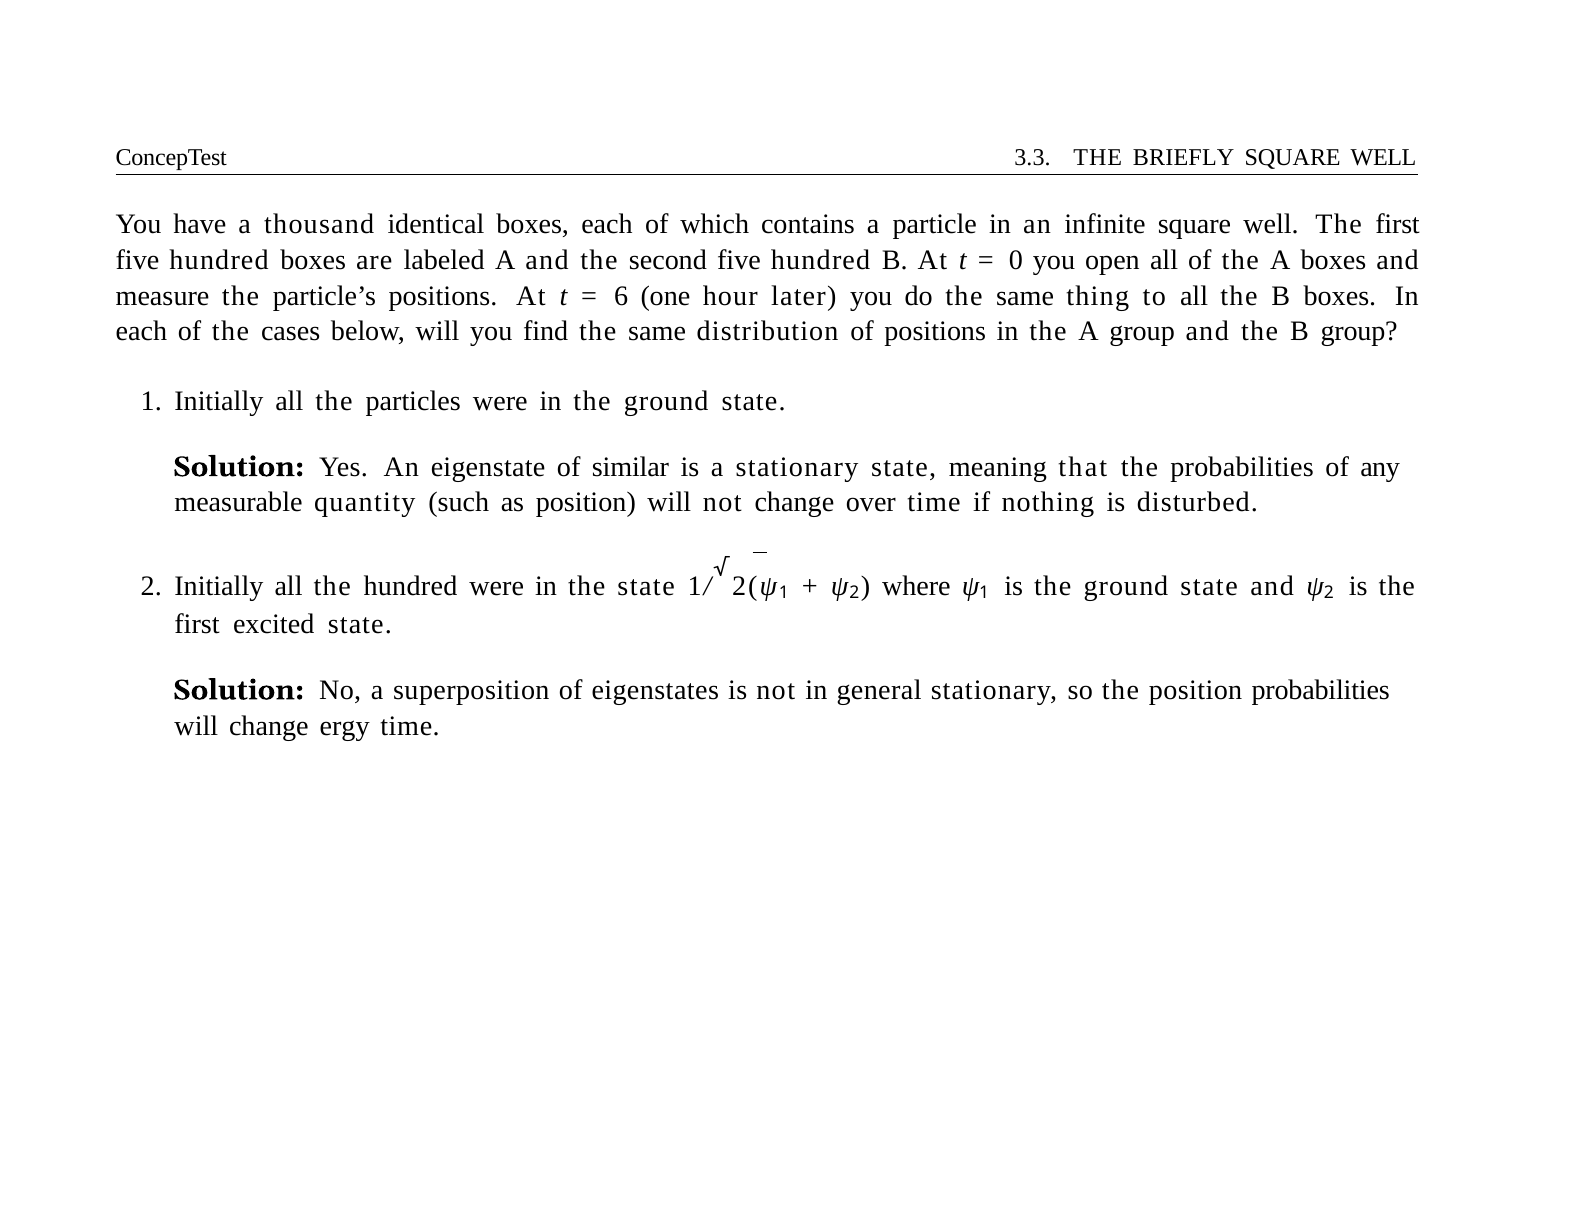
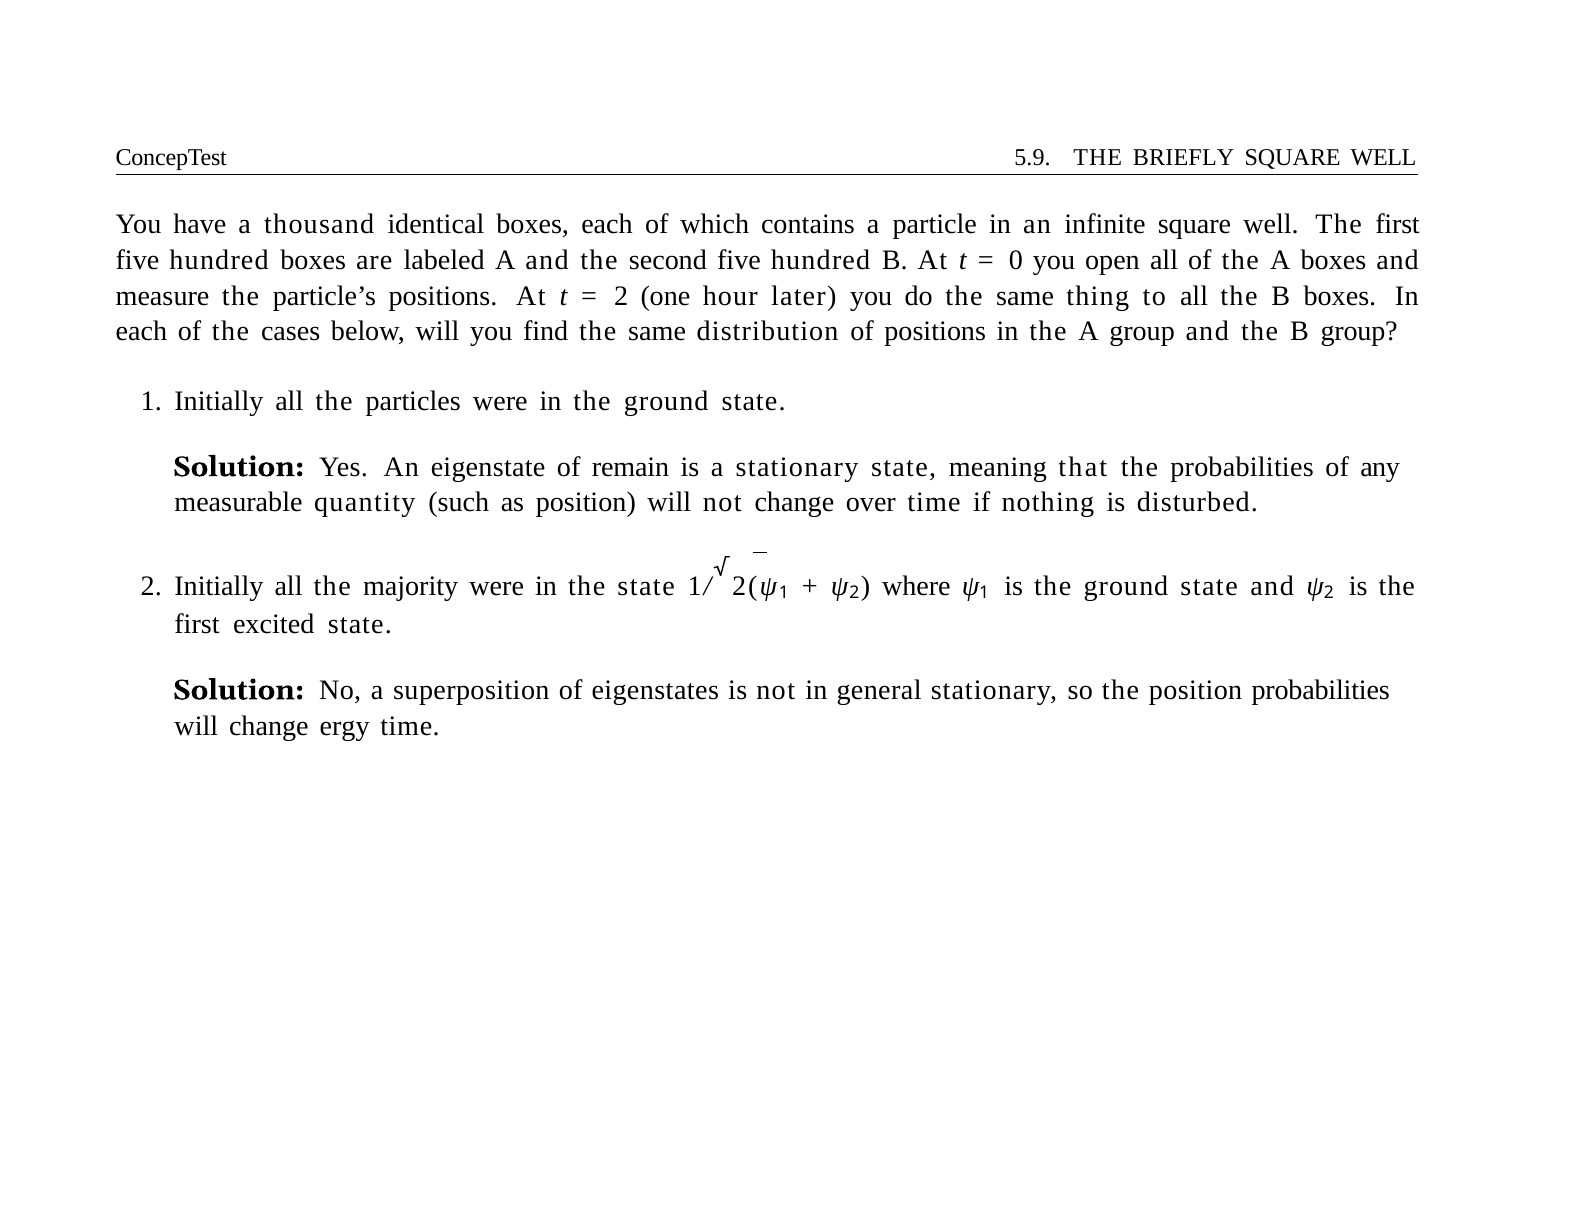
3.3: 3.3 -> 5.9 (1033, 157)
6: 6 -> 2 (621, 296)
similar: similar -> remain (630, 467)
the hundred: hundred -> majority (411, 586)
